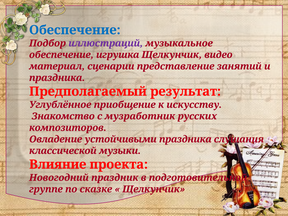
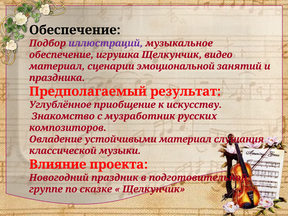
Обеспечение colour: blue -> black (75, 30)
представление: представление -> эмоциональной (176, 66)
устойчивыми праздника: праздника -> материал (185, 139)
